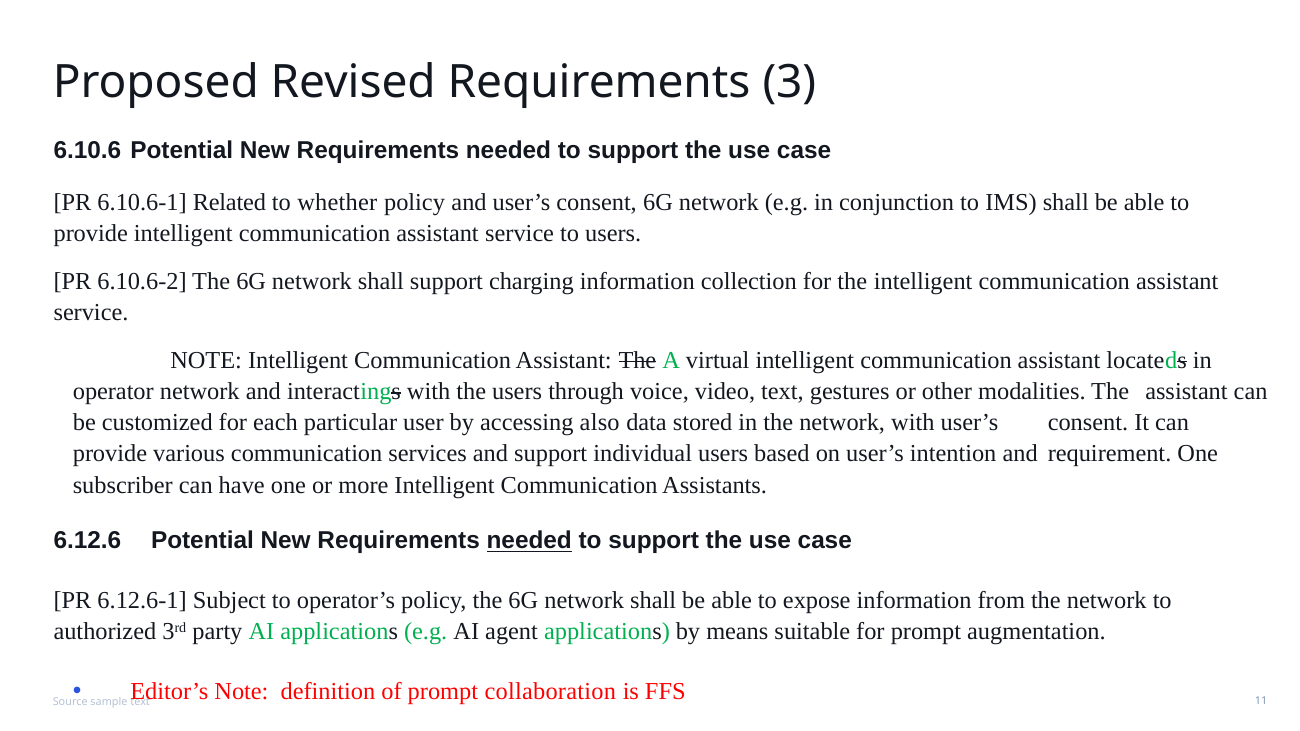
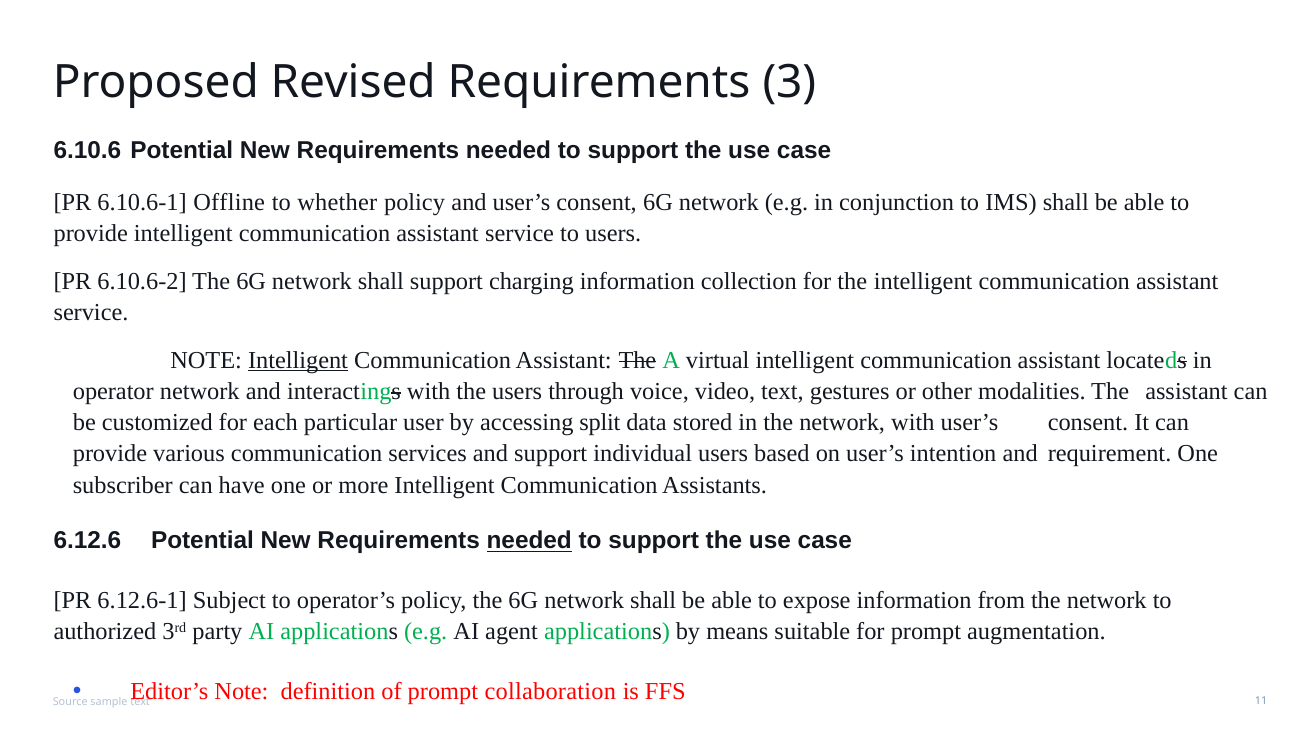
Related: Related -> Offline (229, 203)
Intelligent underline: none -> present (298, 360)
also: also -> split (600, 423)
